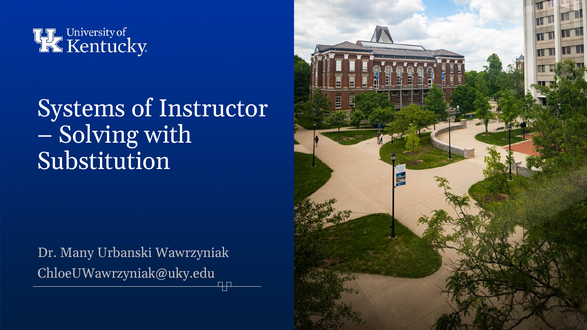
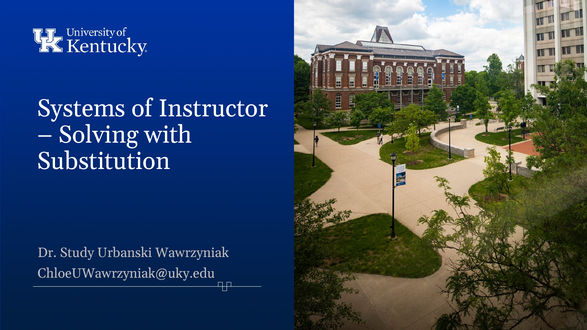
Many: Many -> Study (77, 253)
